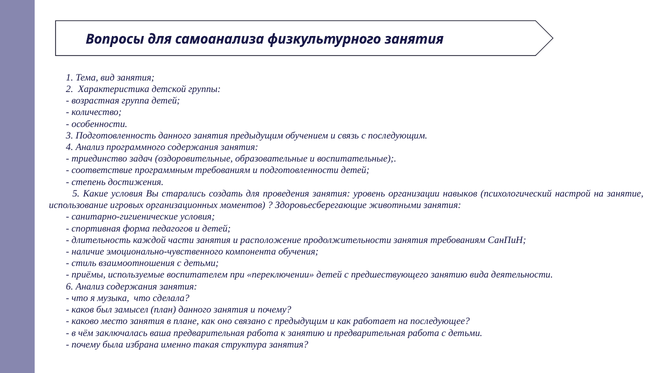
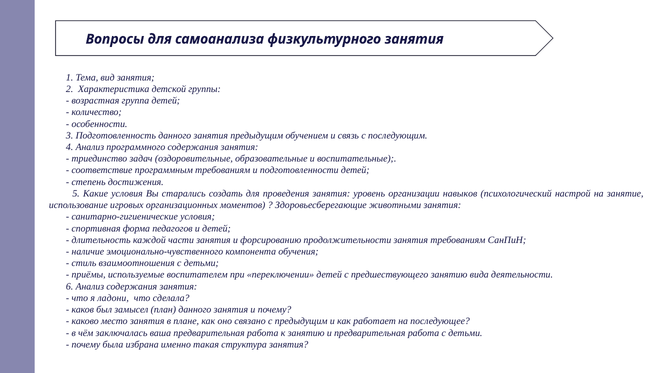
расположение: расположение -> форсированию (271, 240)
музыка: музыка -> ладони (113, 298)
